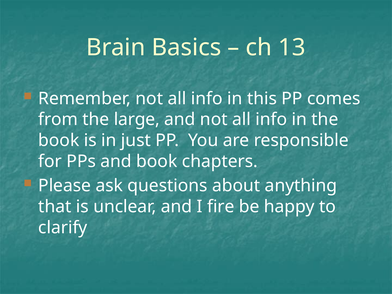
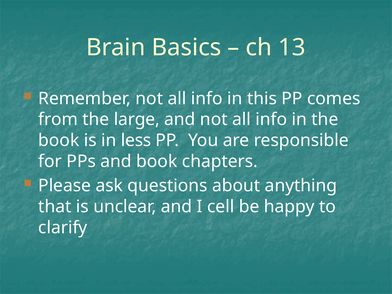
just: just -> less (136, 140)
fire: fire -> cell (221, 207)
